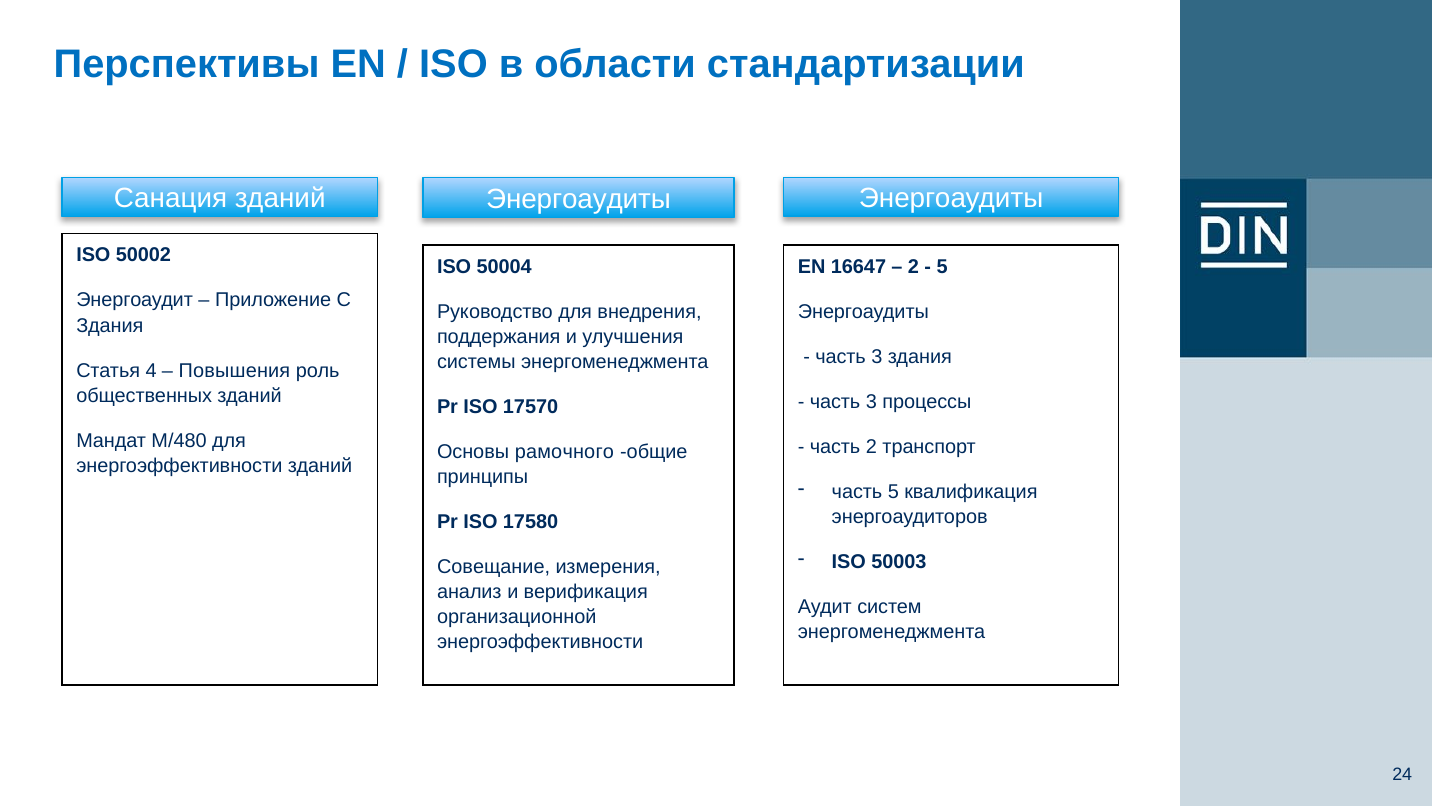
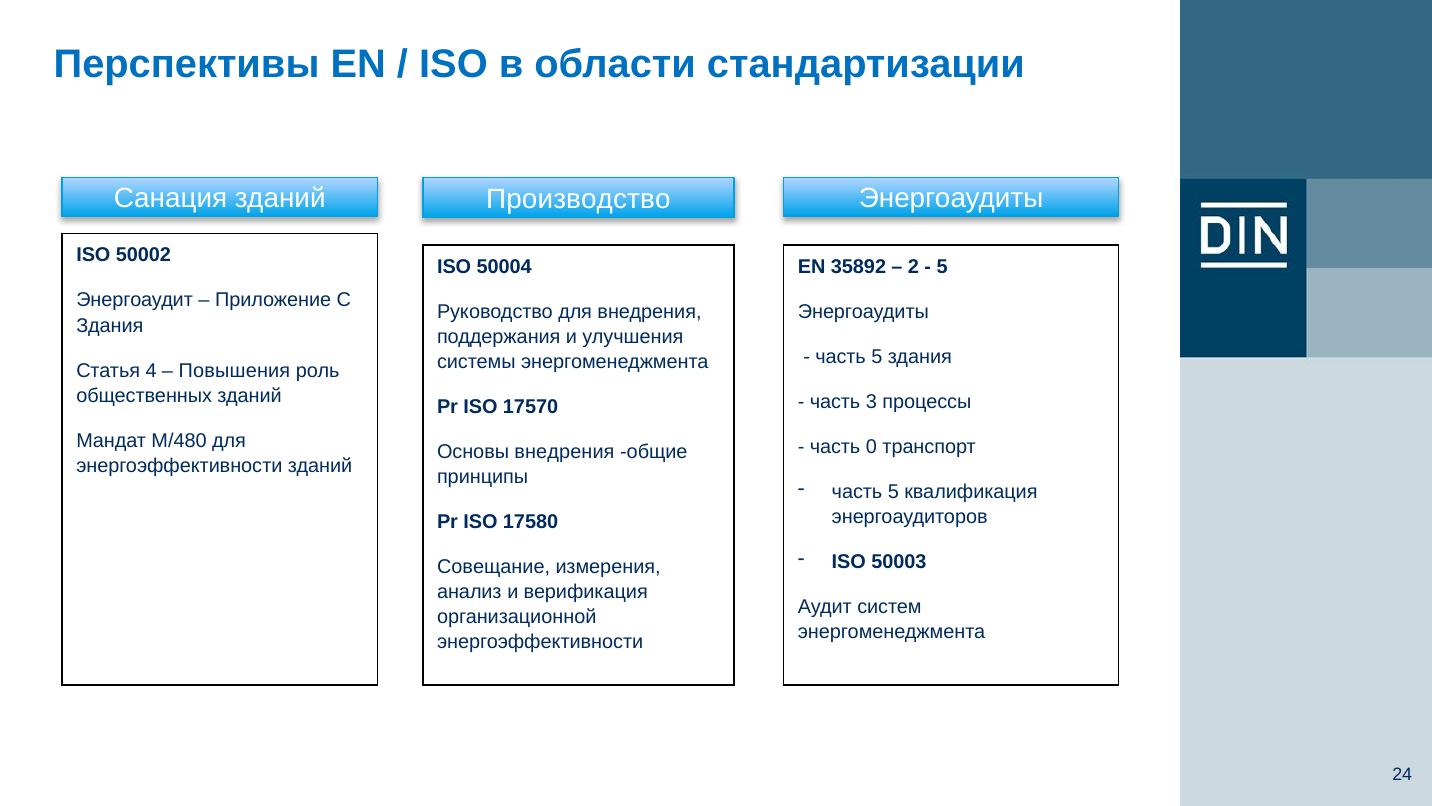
Энергоаудиты: Энергоаудиты -> Производство (578, 199)
16647: 16647 -> 35892 (858, 267)
3: 3 -> 5 (877, 357)
часть 2: 2 -> 0 (871, 446)
Основы рамочного: рамочного -> внедрения (564, 452)
